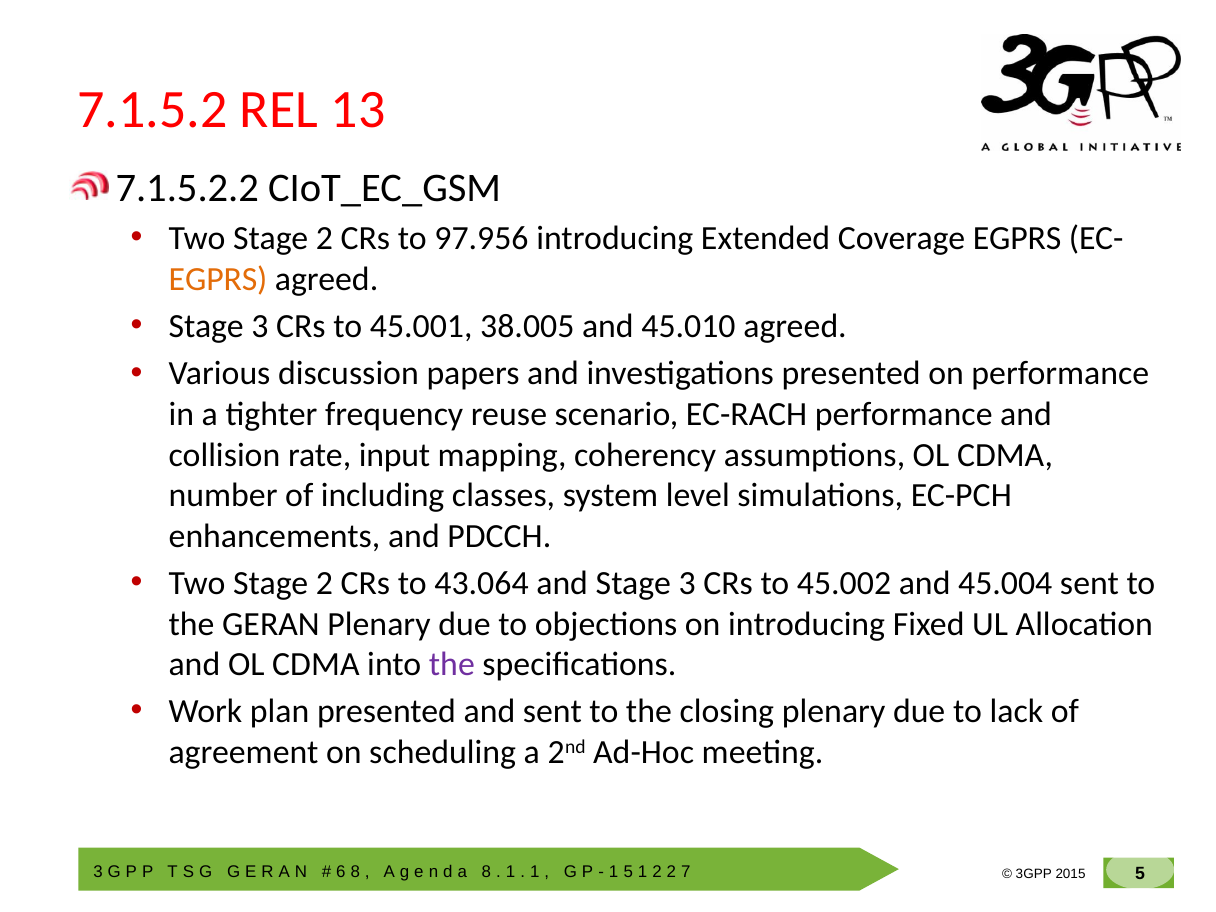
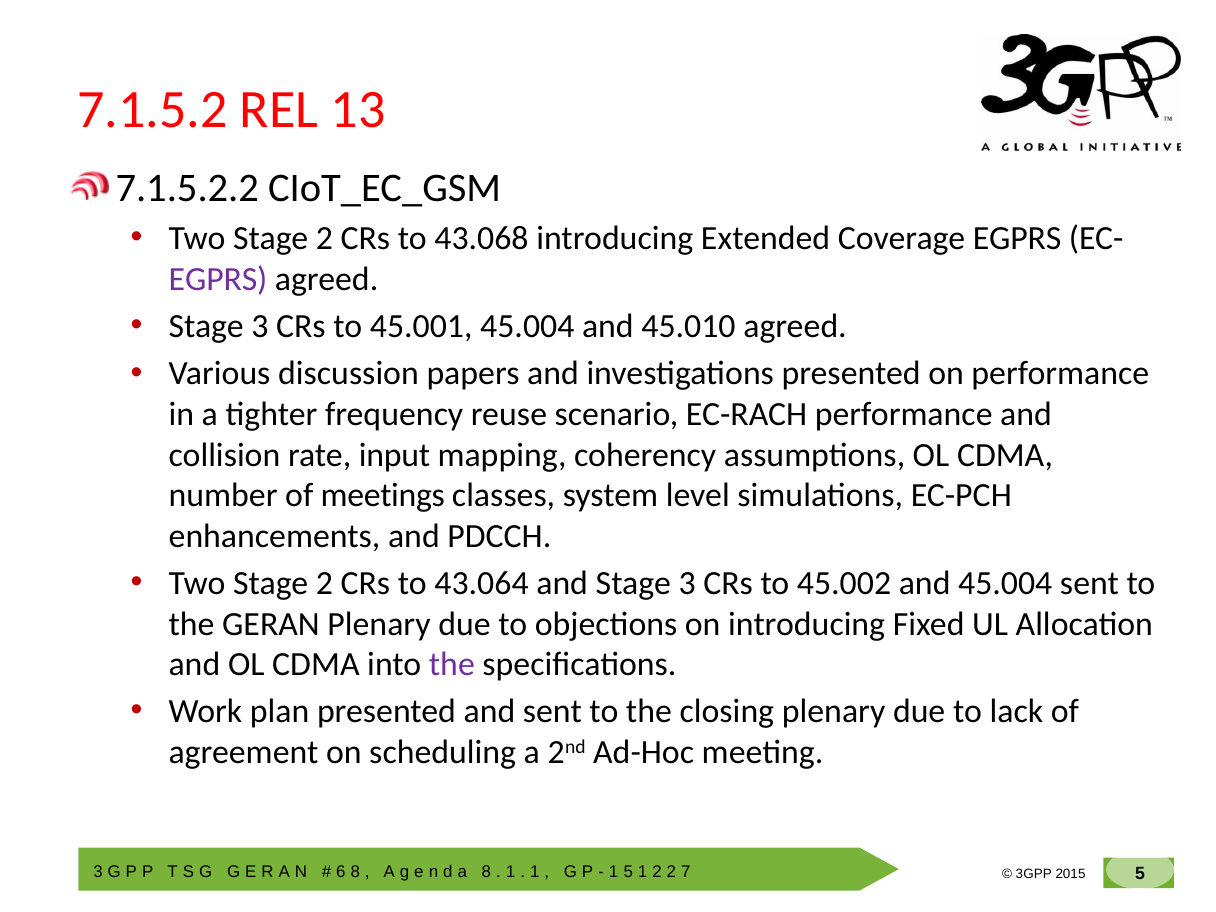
97.956: 97.956 -> 43.068 (482, 239)
EGPRS colour: orange -> purple (218, 279)
45.001 38.005: 38.005 -> 45.004 (527, 327)
including: including -> meetings (383, 495)
